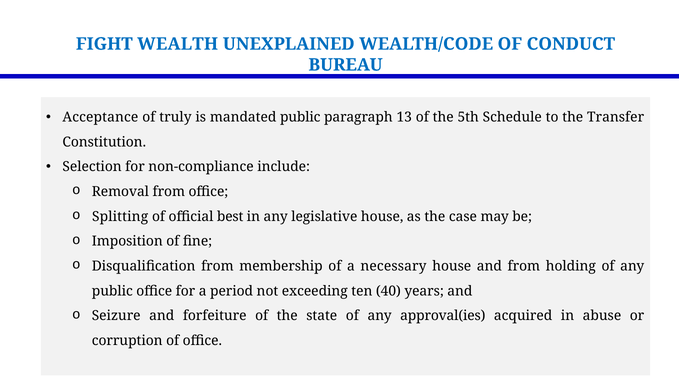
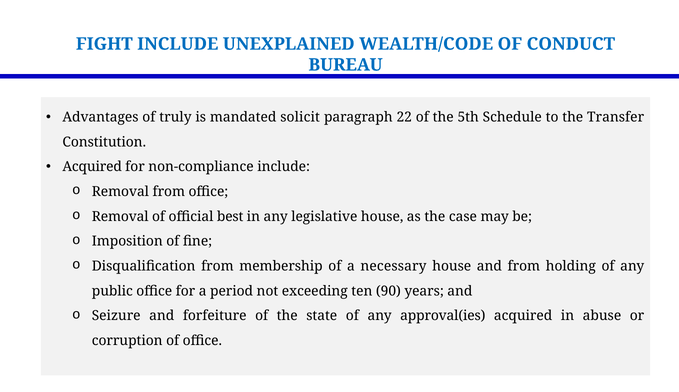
FIGHT WEALTH: WEALTH -> INCLUDE (178, 44)
Acceptance: Acceptance -> Advantages (100, 117)
mandated public: public -> solicit (300, 117)
13: 13 -> 22 (404, 117)
Selection: Selection -> Acquired (92, 167)
Splitting: Splitting -> Removal (120, 216)
40: 40 -> 90 (388, 291)
